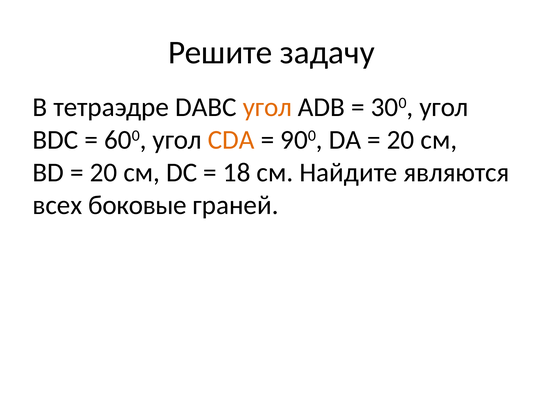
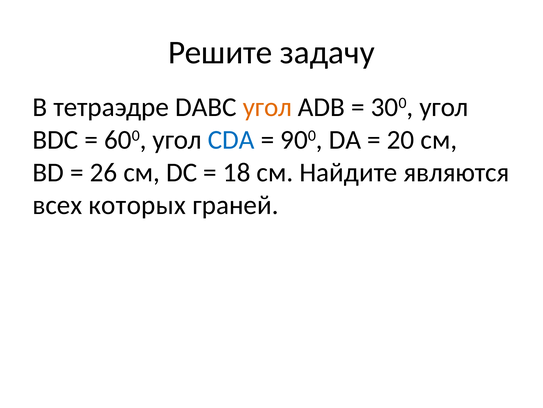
СDА colour: orange -> blue (231, 140)
20: 20 -> 26 (103, 172)
боковые: боковые -> которых (137, 205)
